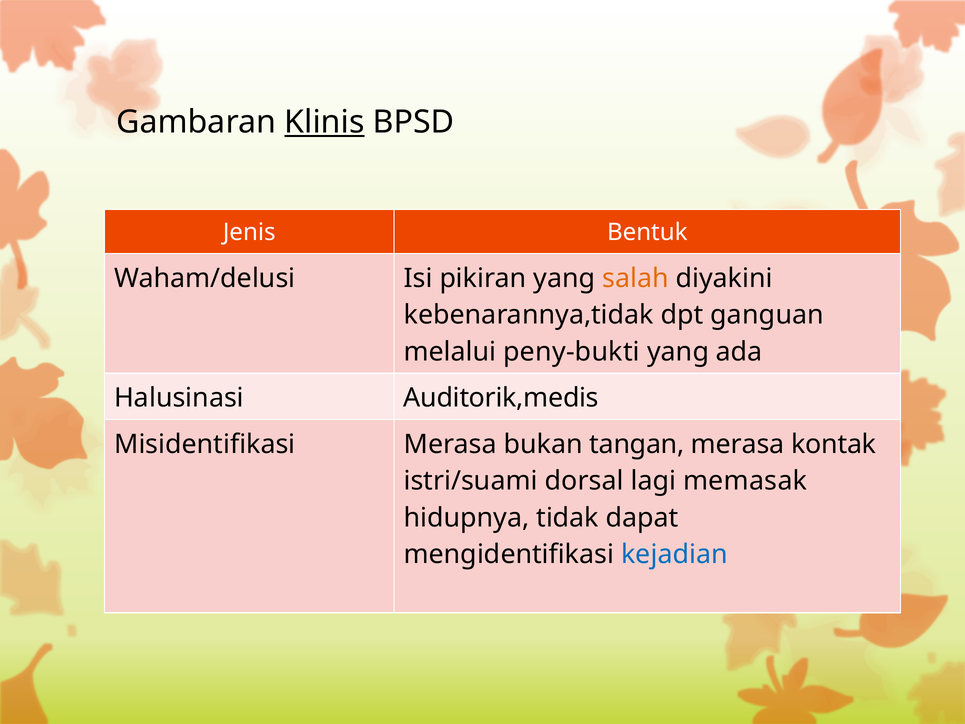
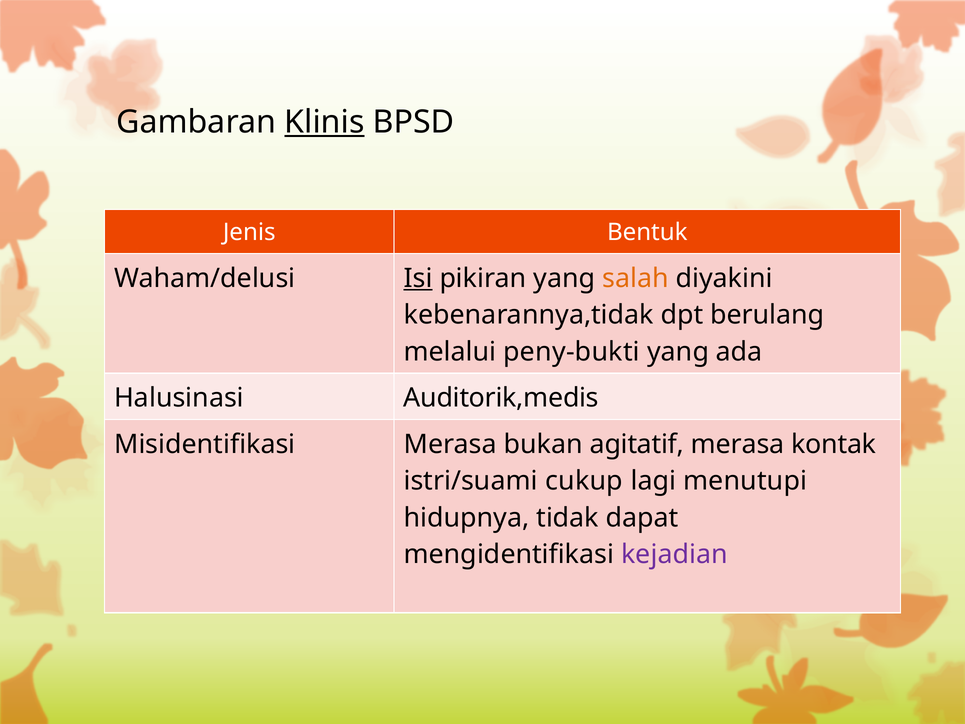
Isi underline: none -> present (418, 278)
ganguan: ganguan -> berulang (767, 315)
tangan: tangan -> agitatif (637, 444)
dorsal: dorsal -> cukup (584, 481)
memasak: memasak -> menutupi (745, 481)
kejadian colour: blue -> purple (674, 554)
